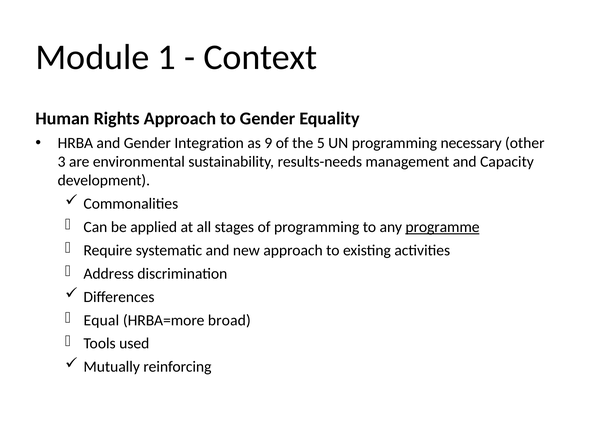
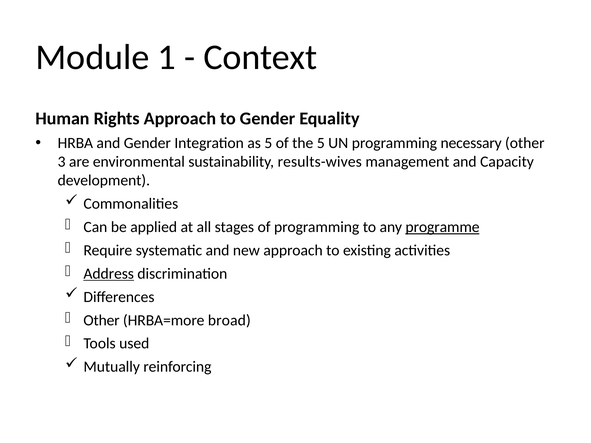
as 9: 9 -> 5 (268, 143)
results-needs: results-needs -> results-wives (320, 162)
Address underline: none -> present (109, 274)
Equal: Equal -> Other (102, 320)
